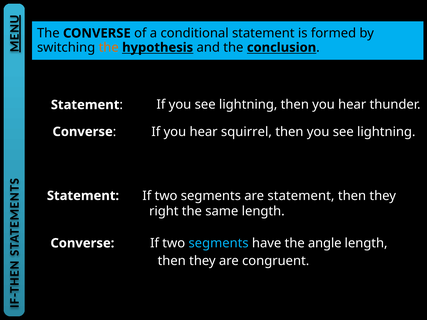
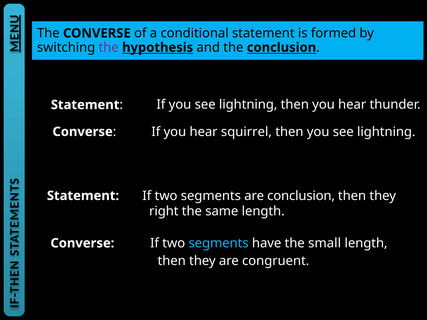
the colour: orange -> purple (109, 48)
are statement: statement -> conclusion (301, 196)
angle: angle -> small (325, 243)
